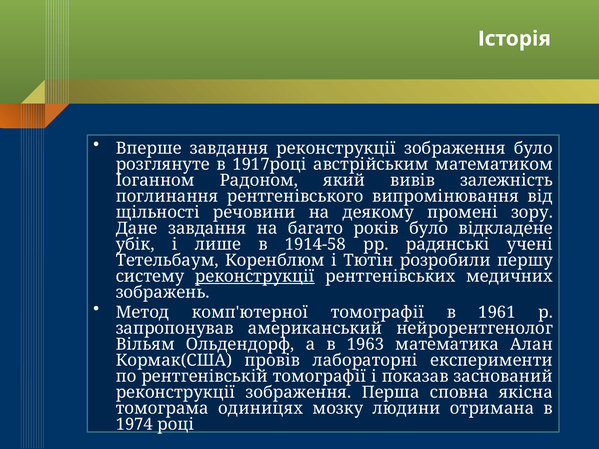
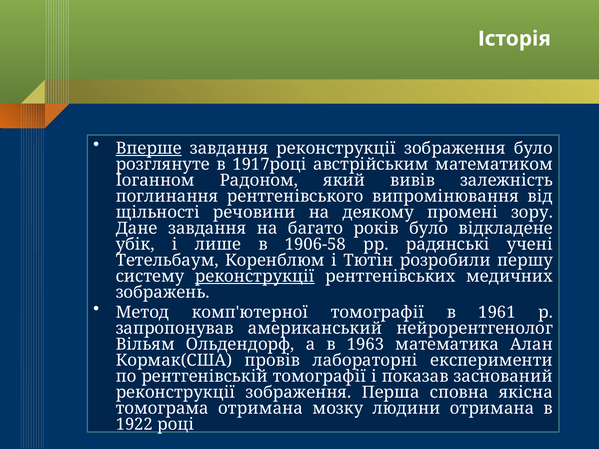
Вперше underline: none -> present (149, 149)
1914-58: 1914-58 -> 1906-58 (315, 244)
томограма одиницях: одиницях -> отримана (261, 409)
1974: 1974 -> 1922 (134, 425)
